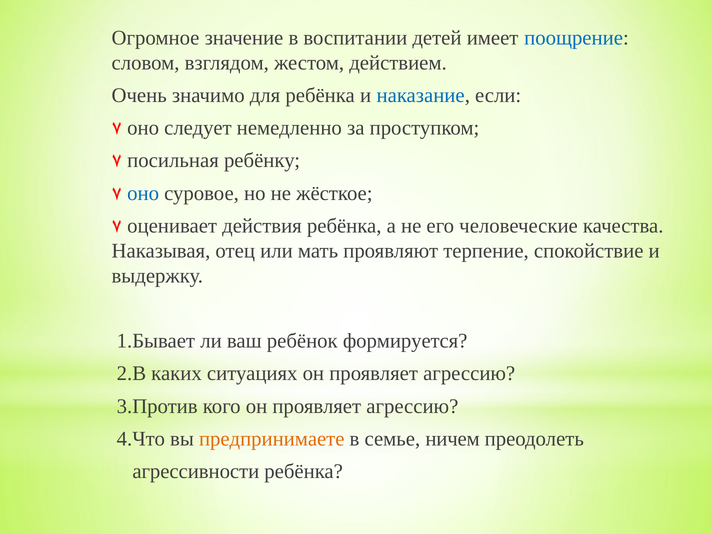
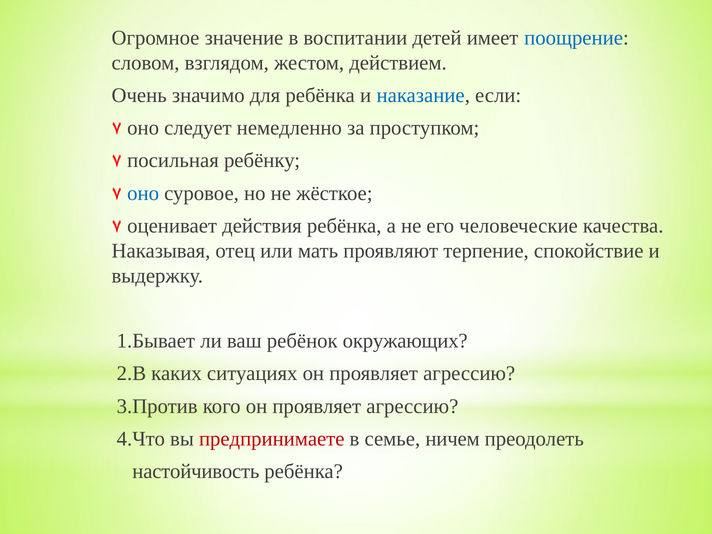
формируется: формируется -> окружающих (405, 341)
предпринимаете colour: orange -> red (272, 439)
агрессивности: агрессивности -> настойчивость (196, 471)
